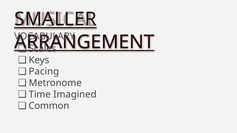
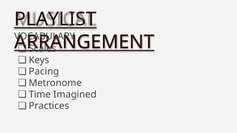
SMALLER: SMALLER -> PLAYLIST (55, 19)
Common: Common -> Practices (49, 106)
